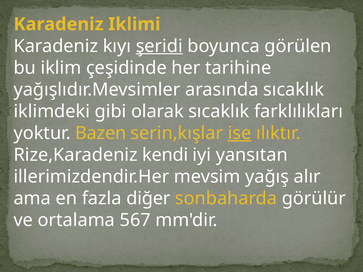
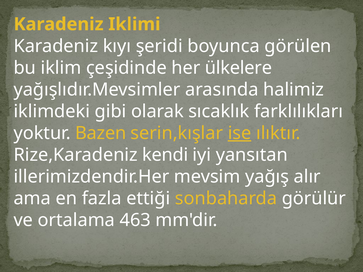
şeridi underline: present -> none (159, 46)
tarihine: tarihine -> ülkelere (238, 68)
arasında sıcaklık: sıcaklık -> halimiz (294, 90)
diğer: diğer -> ettiği (148, 199)
567: 567 -> 463 (135, 220)
